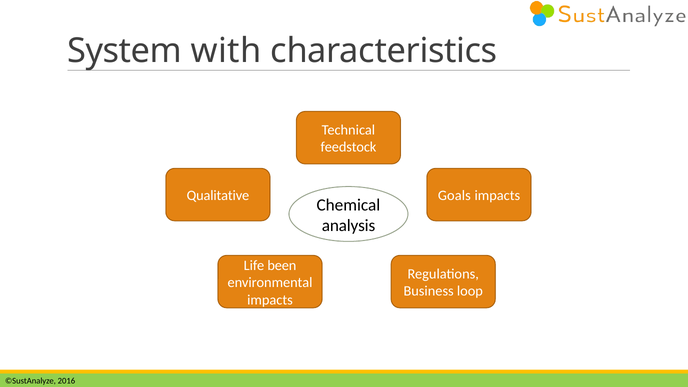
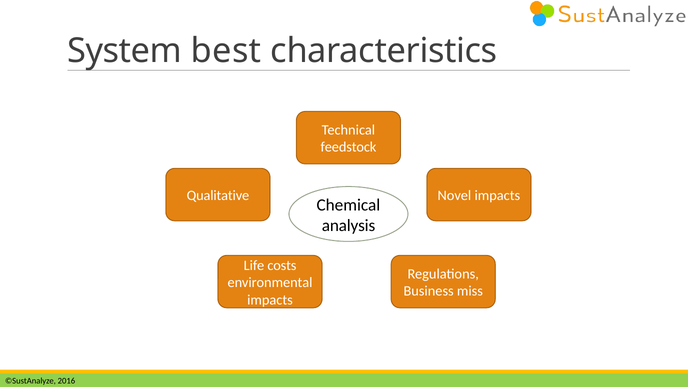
with: with -> best (226, 51)
Goals: Goals -> Novel (454, 196)
been: been -> costs (282, 265)
loop: loop -> miss (470, 291)
